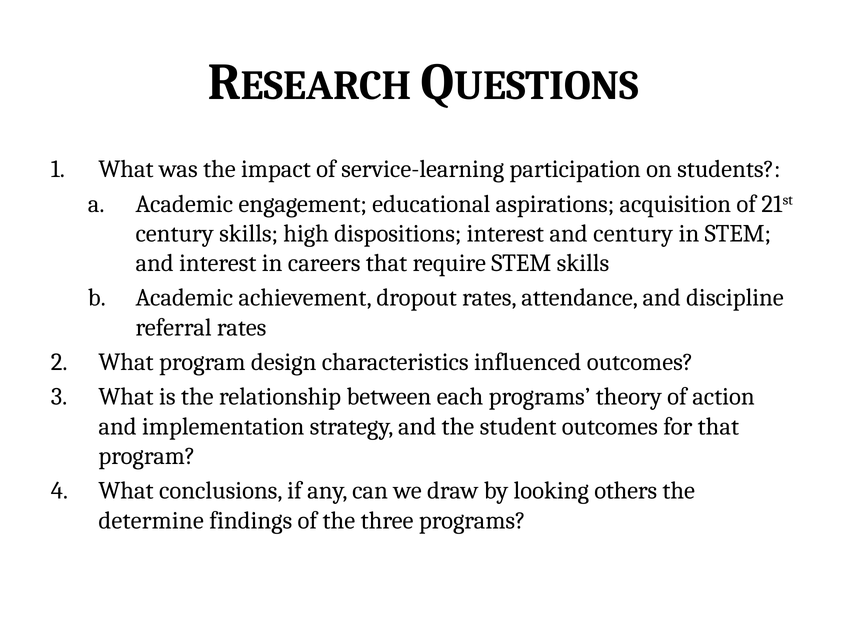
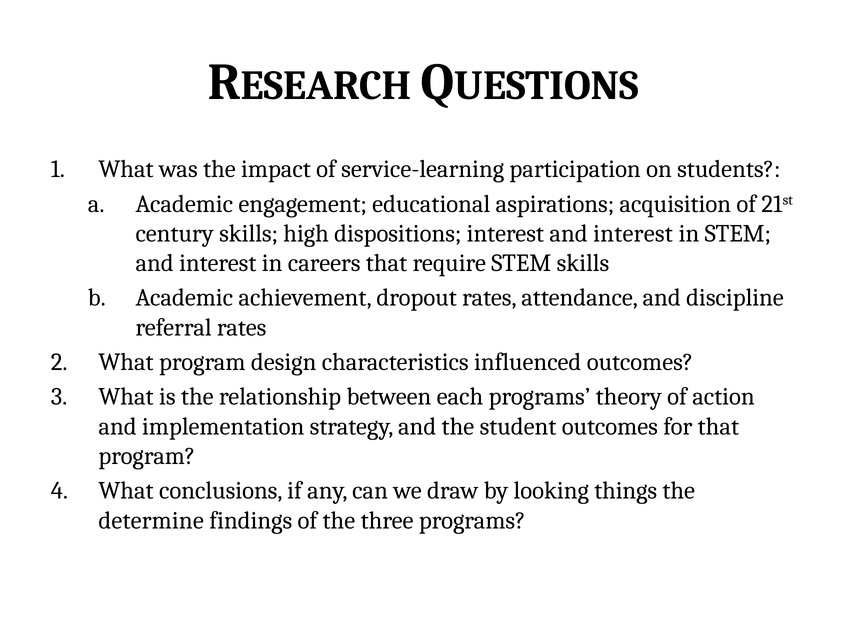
interest and century: century -> interest (633, 233)
others: others -> things (626, 490)
